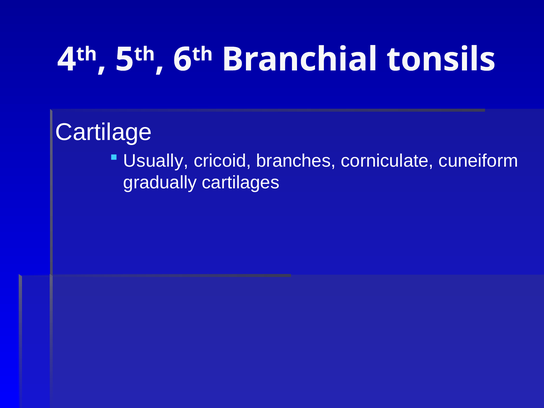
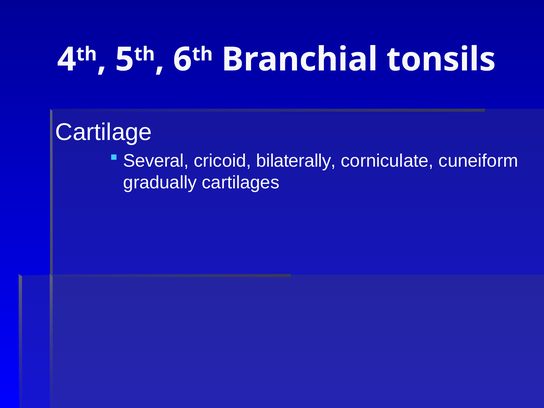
Usually: Usually -> Several (156, 161)
branches: branches -> bilaterally (296, 161)
